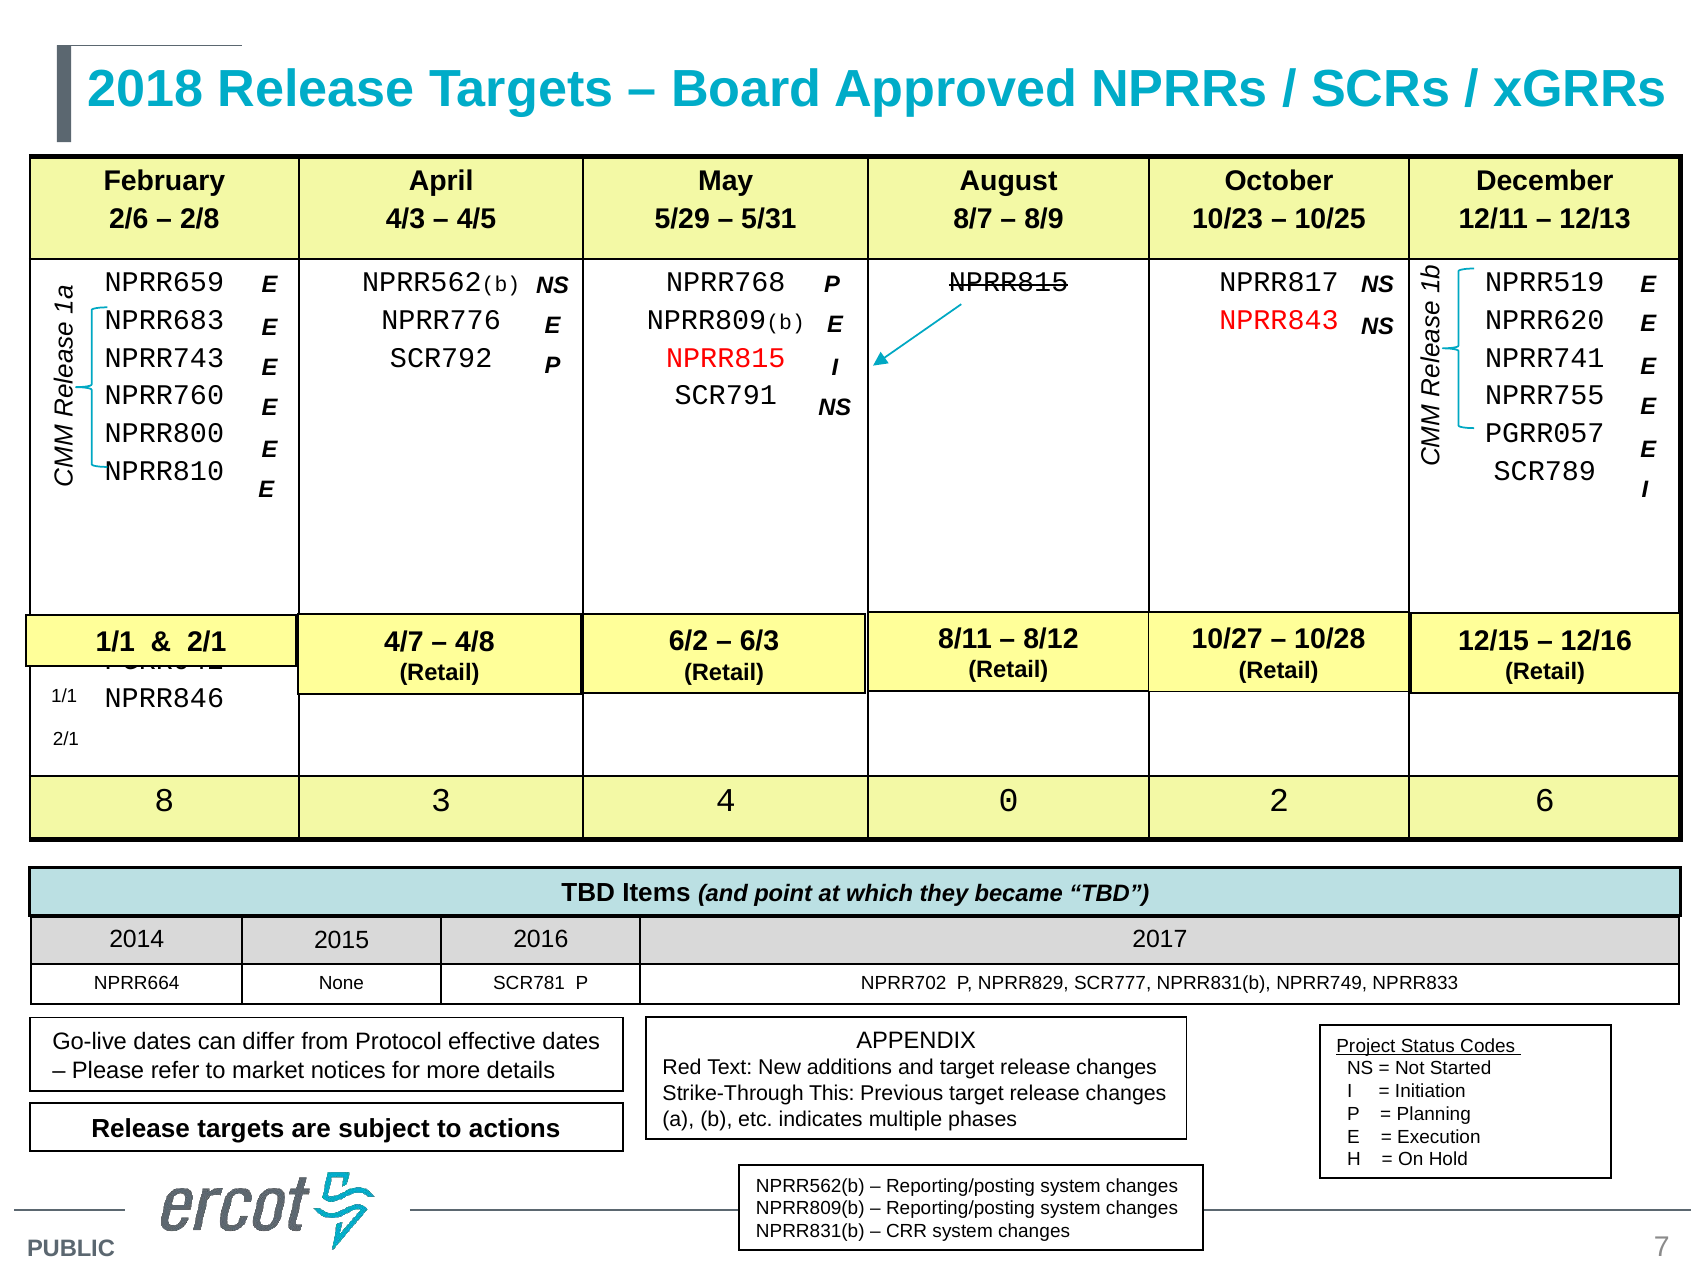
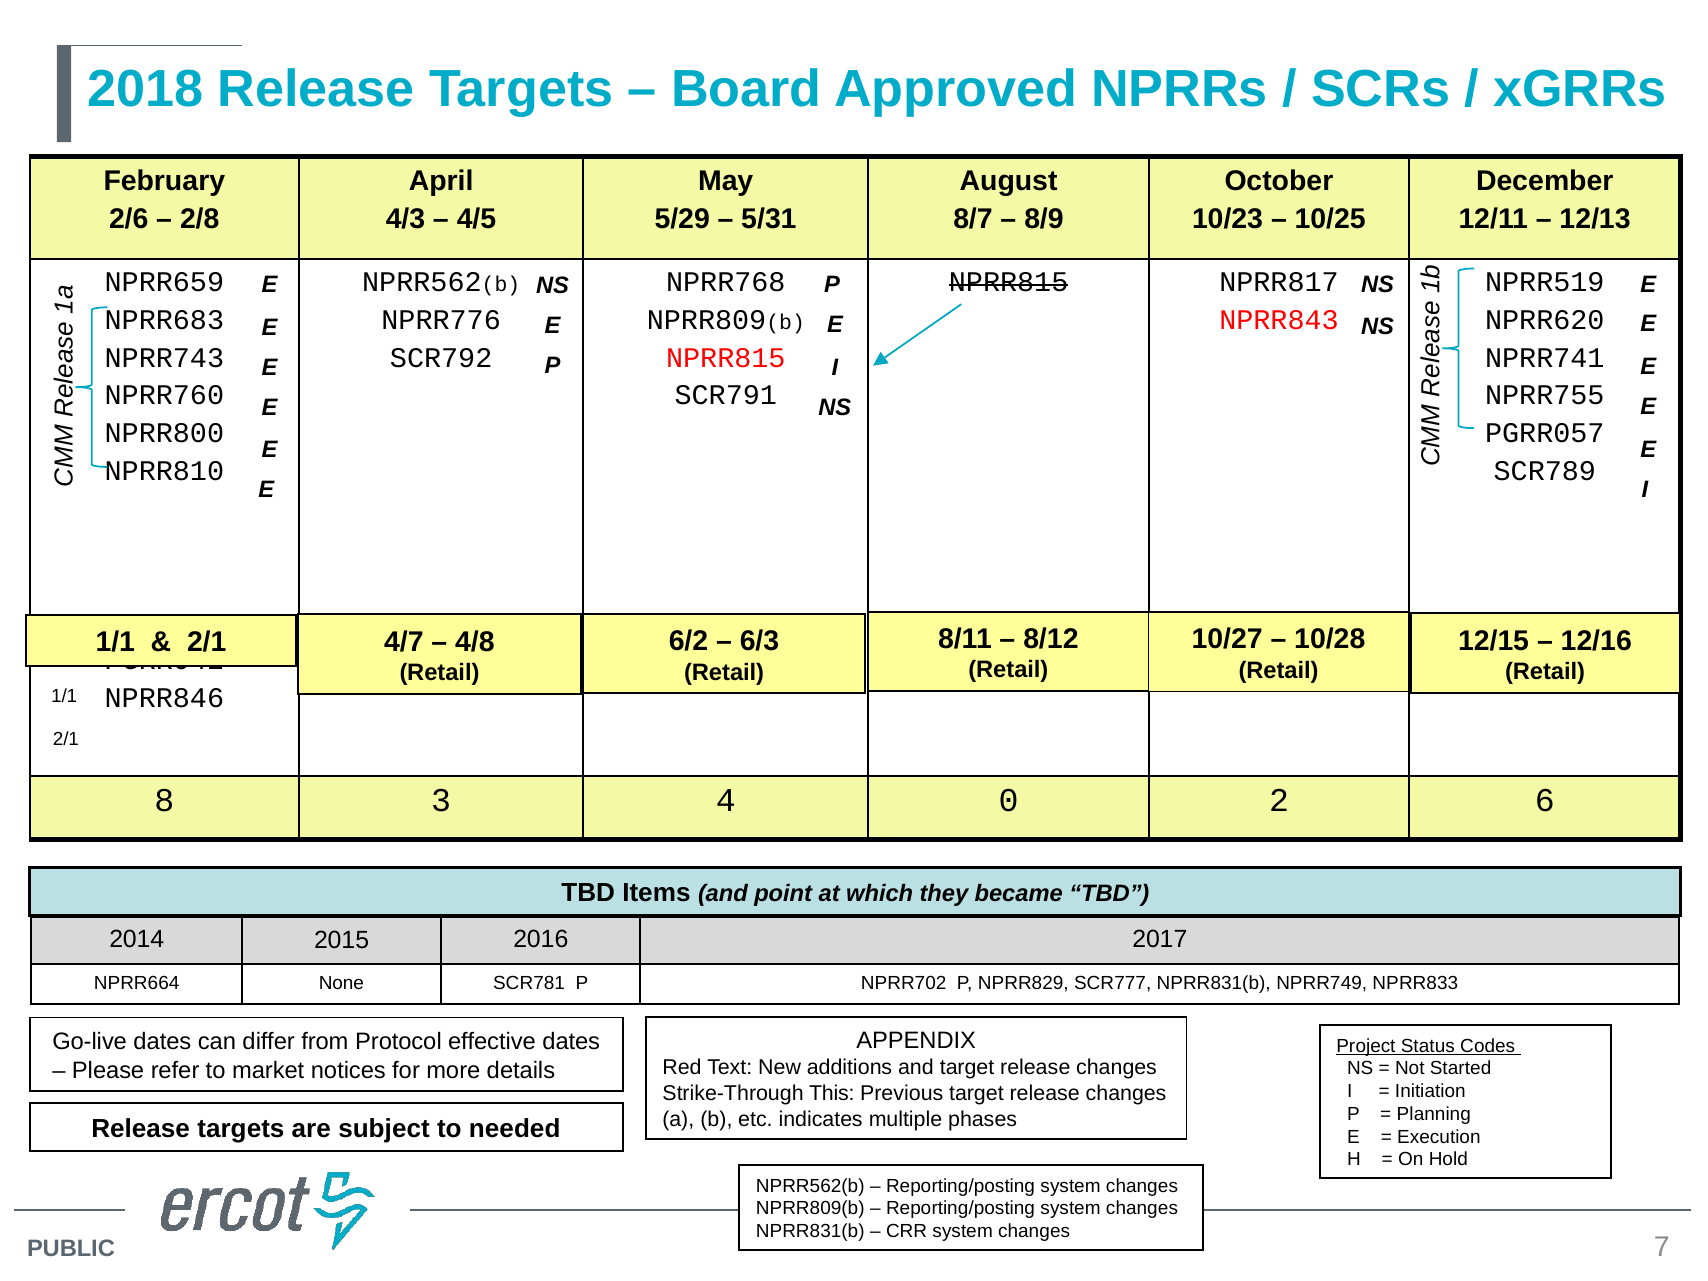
actions: actions -> needed (515, 1129)
